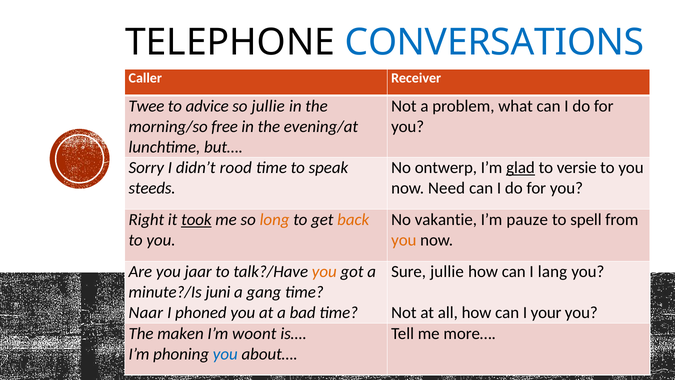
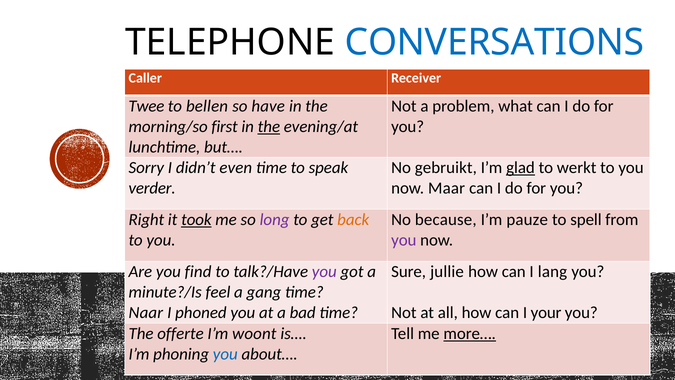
advice: advice -> bellen (207, 106)
so jullie: jullie -> have (268, 106)
free: free -> first (225, 126)
the underline: none -> present (269, 126)
rood: rood -> even (236, 168)
ontwerp: ontwerp -> gebruikt (446, 168)
versie: versie -> werkt (577, 168)
steeds: steeds -> verder (152, 188)
Need: Need -> Maar (447, 188)
long colour: orange -> purple (275, 220)
vakantie: vakantie -> because (446, 220)
you colour: orange -> purple (404, 240)
jaar: jaar -> find (198, 271)
you colour: orange -> purple (324, 271)
juni: juni -> feel (218, 292)
maken: maken -> offerte (181, 333)
more… underline: none -> present (470, 333)
